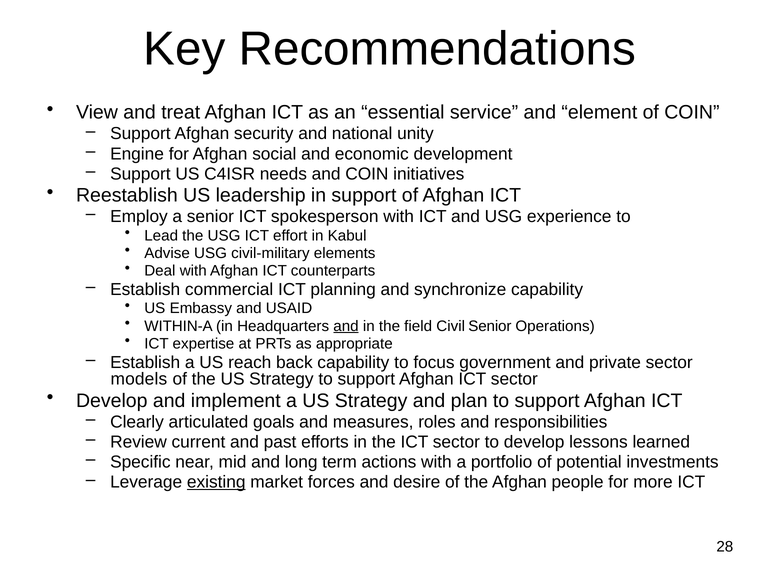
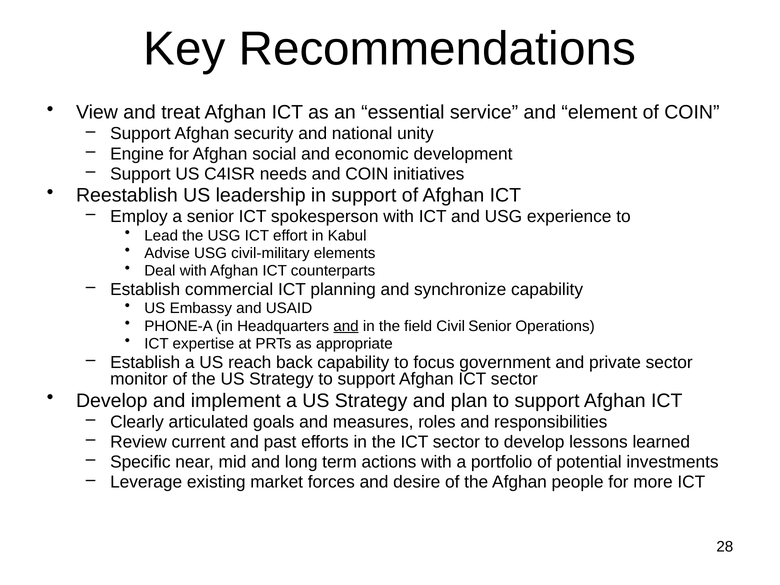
WITHIN-A: WITHIN-A -> PHONE-A (179, 326)
models: models -> monitor (139, 379)
existing underline: present -> none (216, 482)
